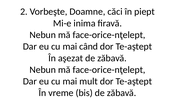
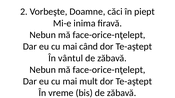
aşezat: aşezat -> vântul (71, 58)
